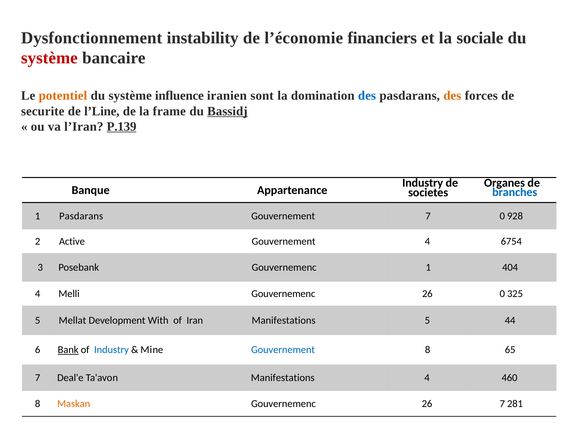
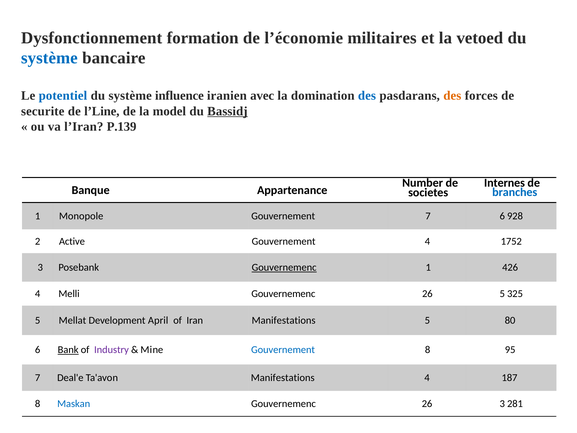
instability: instability -> formation (203, 38)
financiers: financiers -> militaires (382, 38)
sociale: sociale -> vetoed (480, 38)
système colour: red -> blue (49, 58)
potentiel colour: orange -> blue (63, 96)
sont: sont -> avec (262, 96)
frame: frame -> model (169, 111)
P.139 underline: present -> none (122, 126)
Industry: Industry -> Number (423, 183)
Organes: Organes -> Internes (504, 183)
1 Pasdarans: Pasdarans -> Monopole (81, 216)
7 0: 0 -> 6 (502, 216)
6754: 6754 -> 1752 (511, 241)
Gouvernemenc underline: none -> present (284, 267)
404: 404 -> 426 (510, 267)
26 0: 0 -> 5 (502, 294)
With: With -> April (158, 320)
44: 44 -> 80 (510, 320)
Industry colour: blue -> purple (111, 350)
65: 65 -> 95 (510, 350)
460: 460 -> 187 (509, 378)
Maskan colour: orange -> blue (74, 403)
26 7: 7 -> 3 (502, 403)
